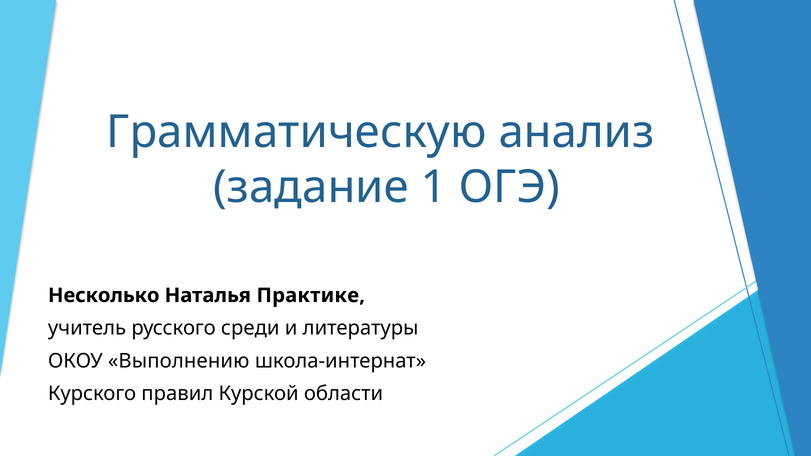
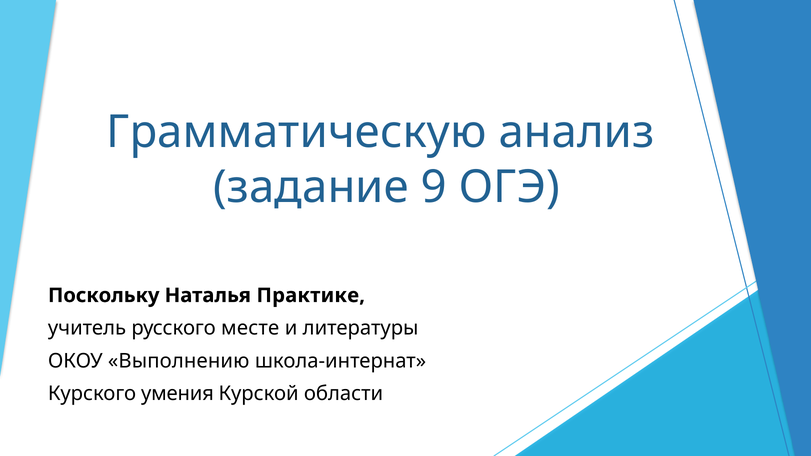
1: 1 -> 9 (434, 187)
Несколько: Несколько -> Поскольку (104, 296)
среди: среди -> месте (250, 328)
правил: правил -> умения (177, 394)
